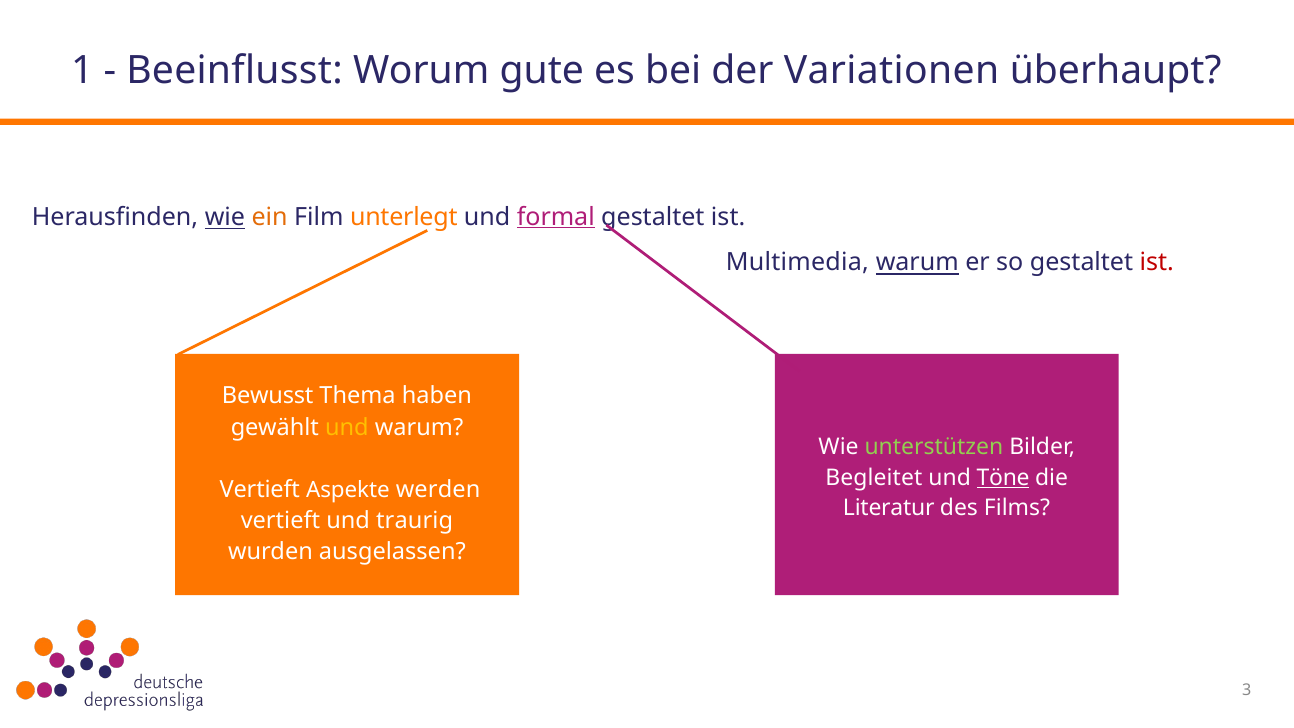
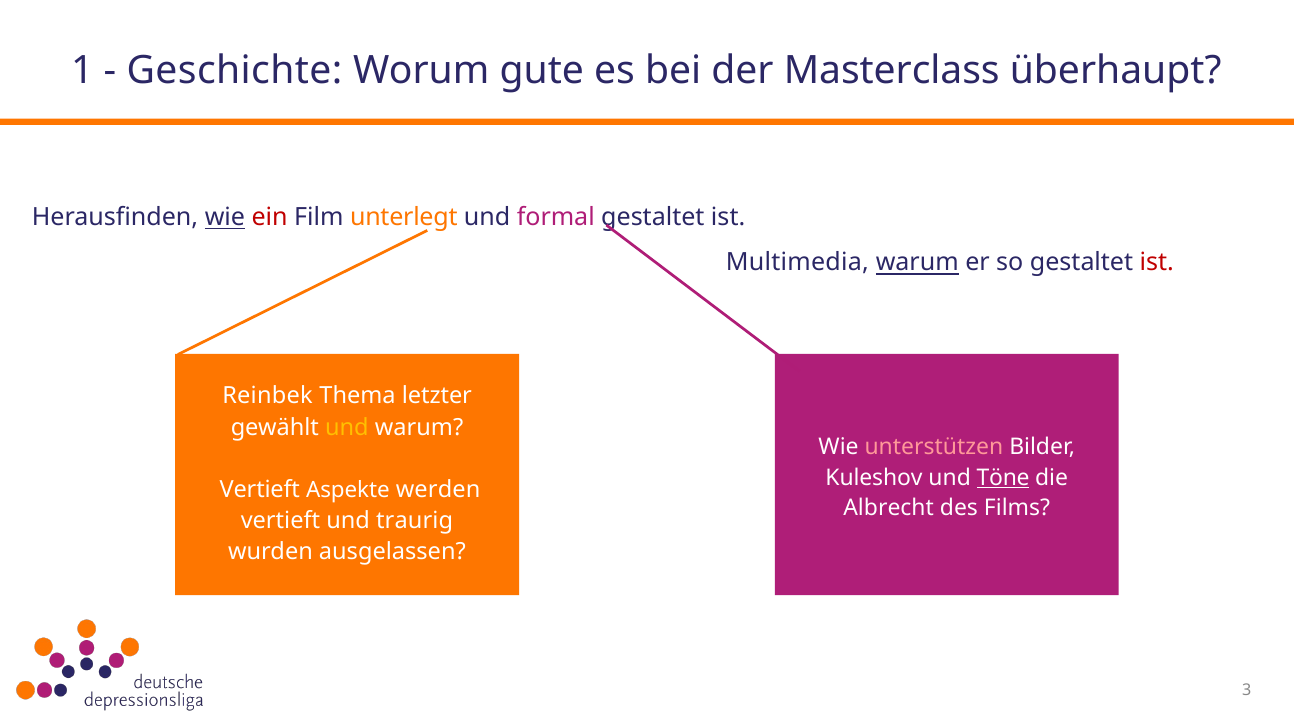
Beeinflusst: Beeinflusst -> Geschichte (234, 71)
Variationen: Variationen -> Masterclass (892, 71)
ein colour: orange -> red (270, 217)
formal underline: present -> none (556, 217)
Bewusst: Bewusst -> Reinbek (268, 396)
haben: haben -> letzter (437, 396)
unterstützen colour: light green -> pink (934, 447)
Begleitet: Begleitet -> Kuleshov (874, 477)
Literatur: Literatur -> Albrecht (889, 508)
